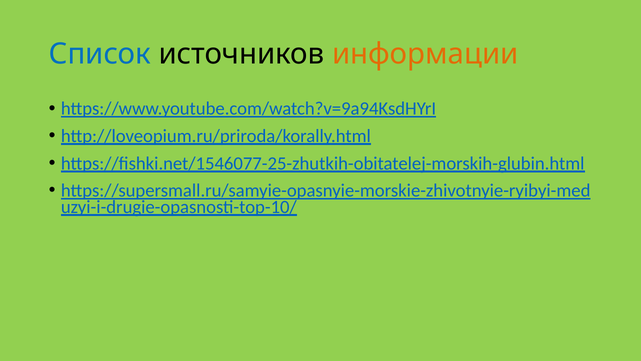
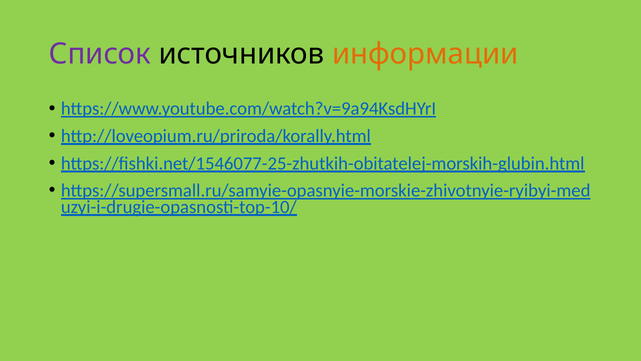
Список colour: blue -> purple (100, 54)
